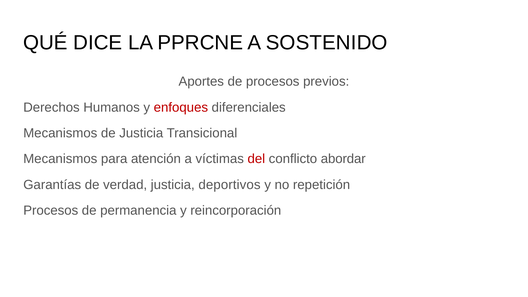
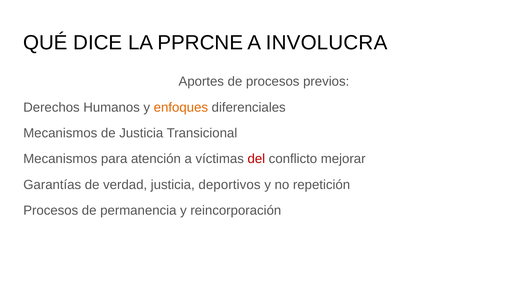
SOSTENIDO: SOSTENIDO -> INVOLUCRA (327, 43)
enfoques colour: red -> orange (181, 107)
abordar: abordar -> mejorar (343, 159)
